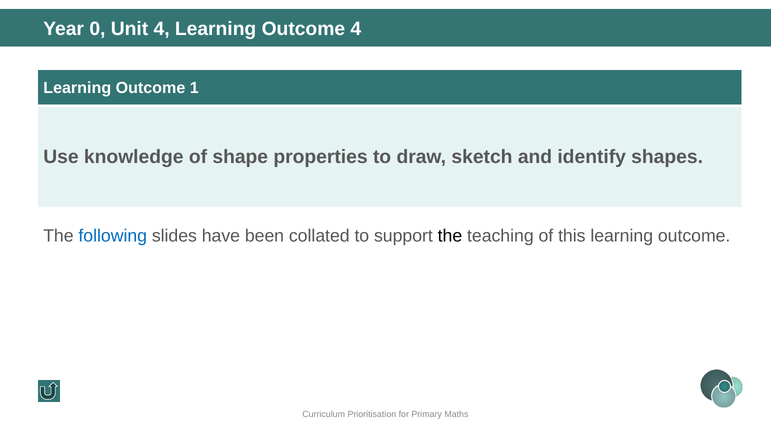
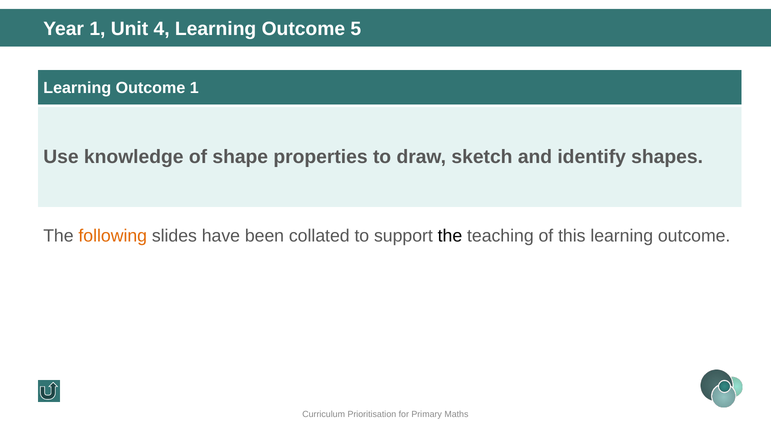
Year 0: 0 -> 1 (97, 29)
Outcome 4: 4 -> 5 (356, 29)
following colour: blue -> orange (113, 236)
